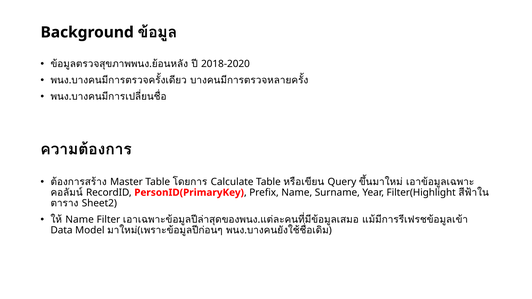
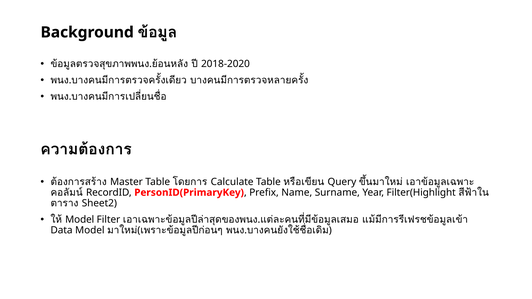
Name: Name -> Model (80, 220)
